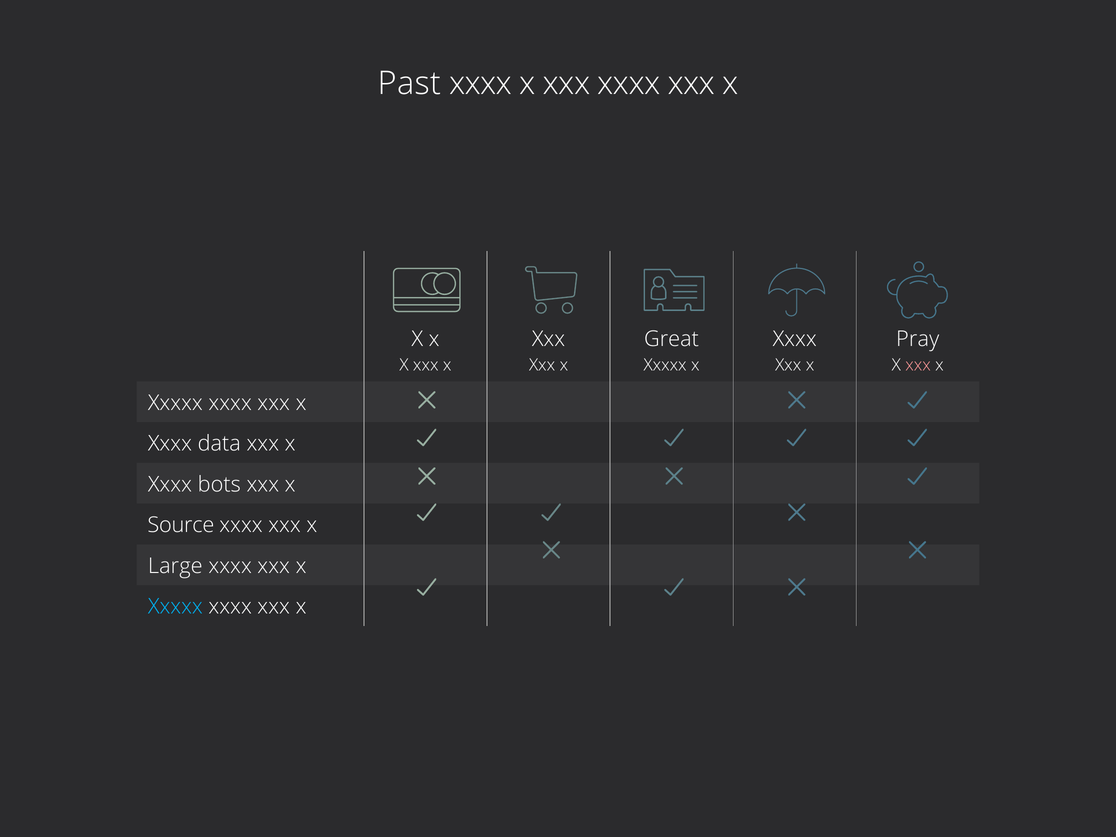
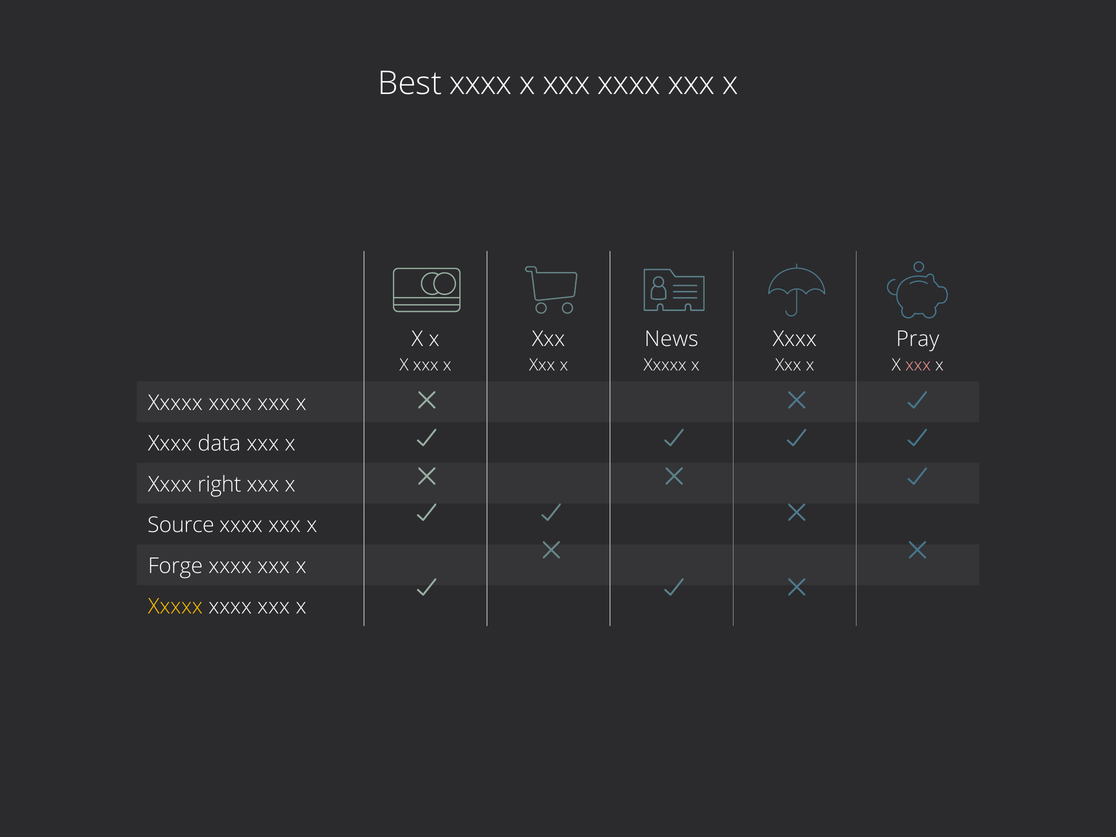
Past: Past -> Best (410, 83)
Great: Great -> News (671, 339)
bots: bots -> right (219, 484)
Large: Large -> Forge (175, 566)
Xxxxx colour: light blue -> yellow (175, 607)
